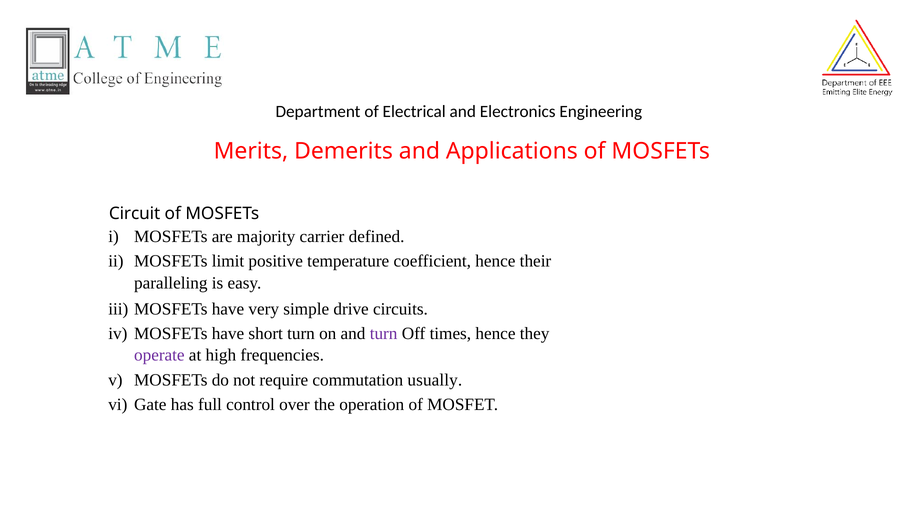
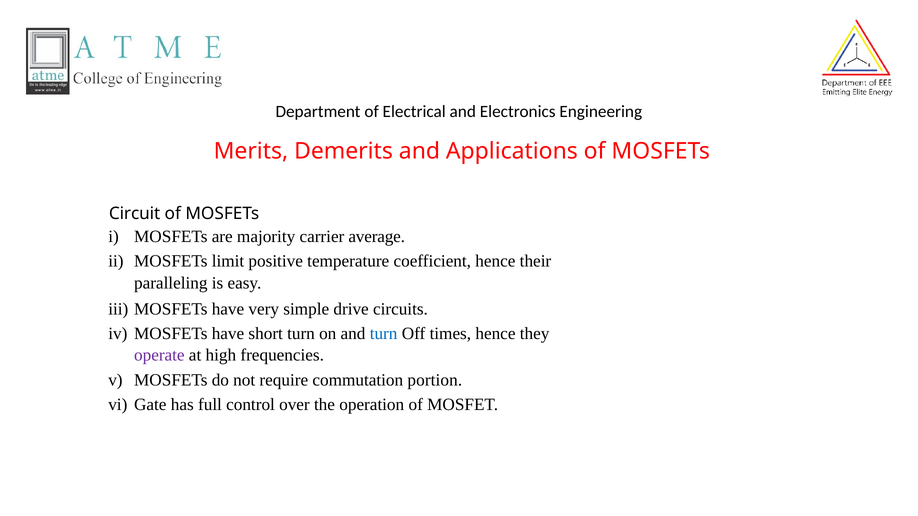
defined: defined -> average (377, 237)
turn colour: purple -> blue (384, 334)
usually: usually -> portion (435, 380)
